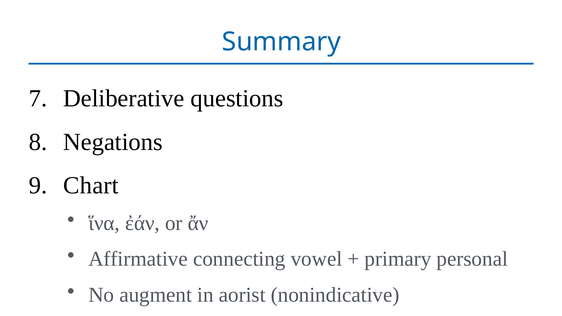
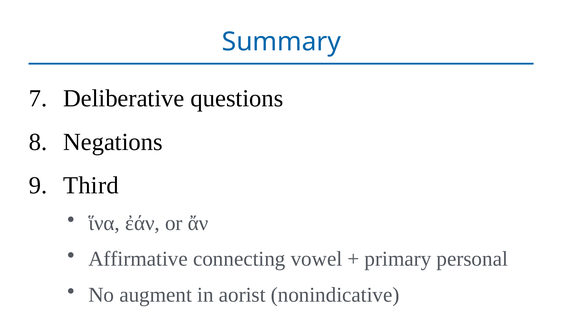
Chart: Chart -> Third (91, 186)
